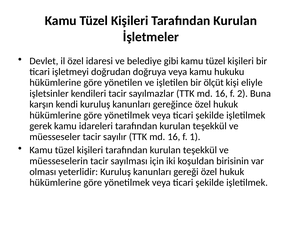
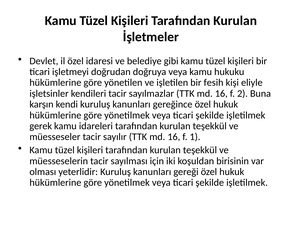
ölçüt: ölçüt -> fesih (214, 83)
